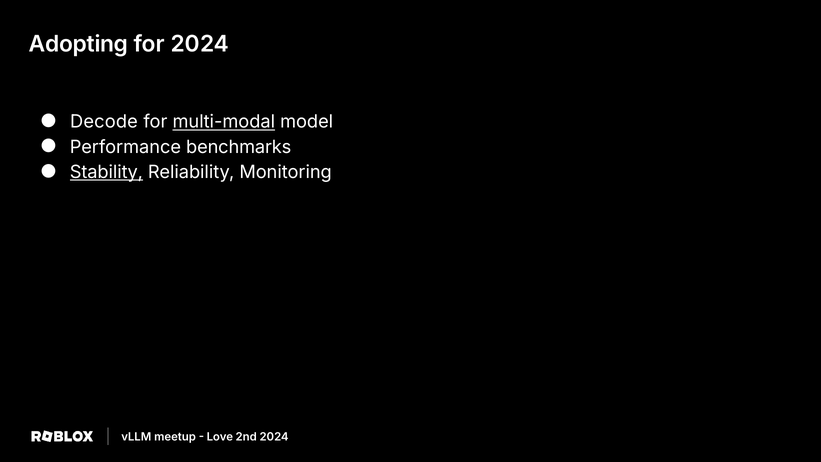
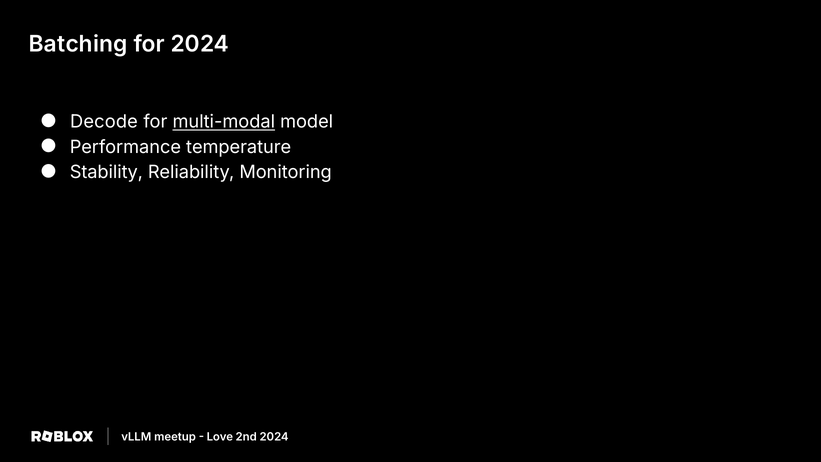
Adopting: Adopting -> Batching (78, 44)
benchmarks: benchmarks -> temperature (239, 147)
Stability underline: present -> none (106, 172)
